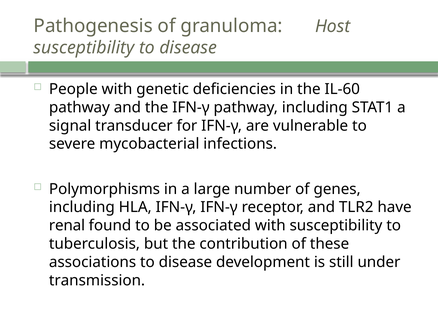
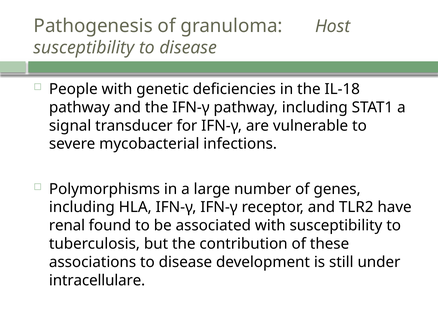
IL-60: IL-60 -> IL-18 (342, 89)
transmission: transmission -> intracellulare (97, 280)
